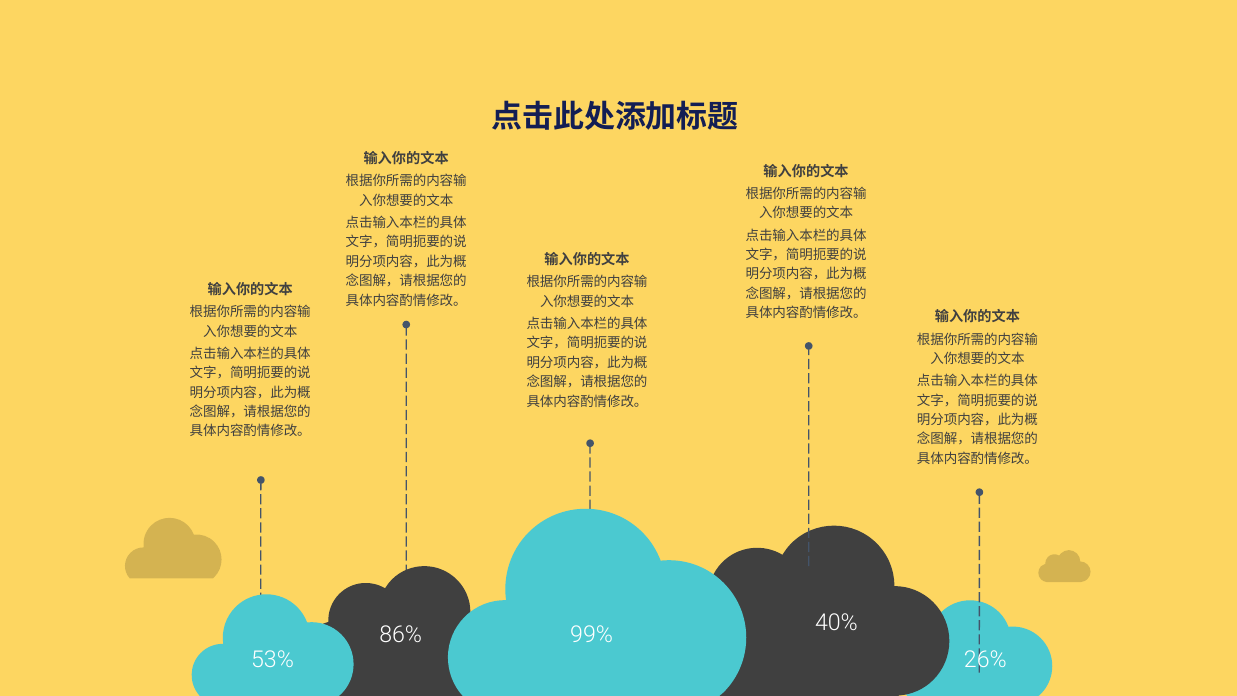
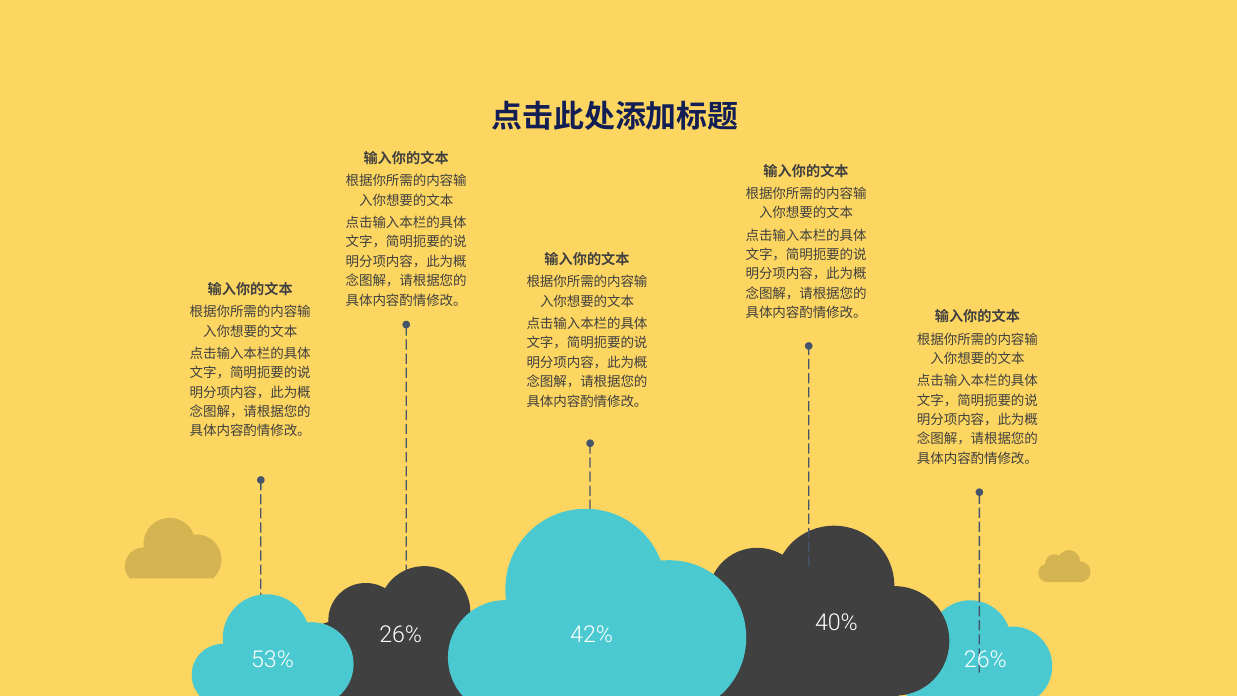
86%: 86% -> 26% (401, 635)
99%: 99% -> 42% (592, 635)
